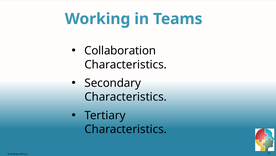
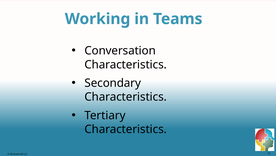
Collaboration: Collaboration -> Conversation (120, 51)
